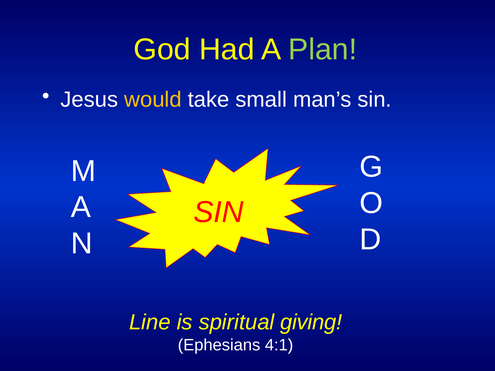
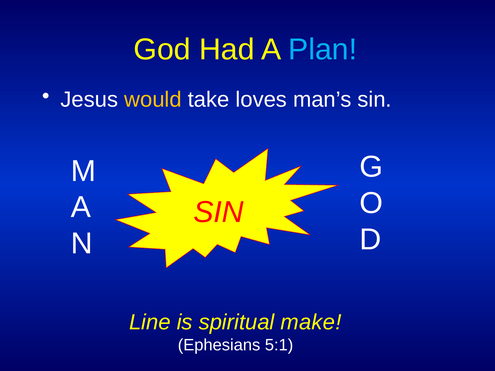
Plan colour: light green -> light blue (323, 50)
small: small -> loves (261, 100)
giving: giving -> make (311, 322)
4:1: 4:1 -> 5:1 (279, 345)
